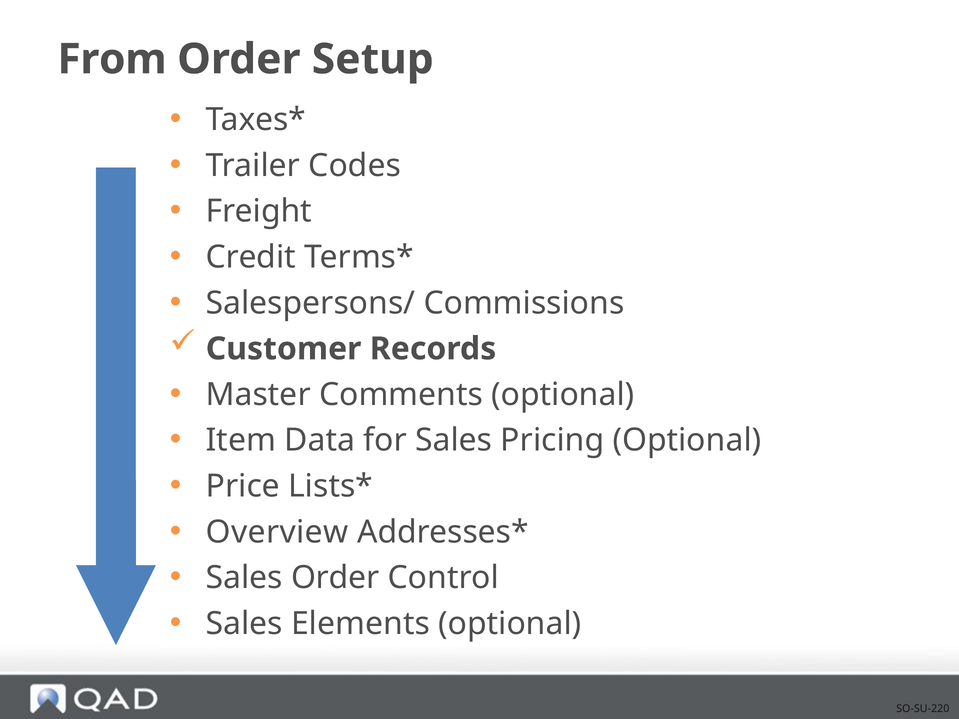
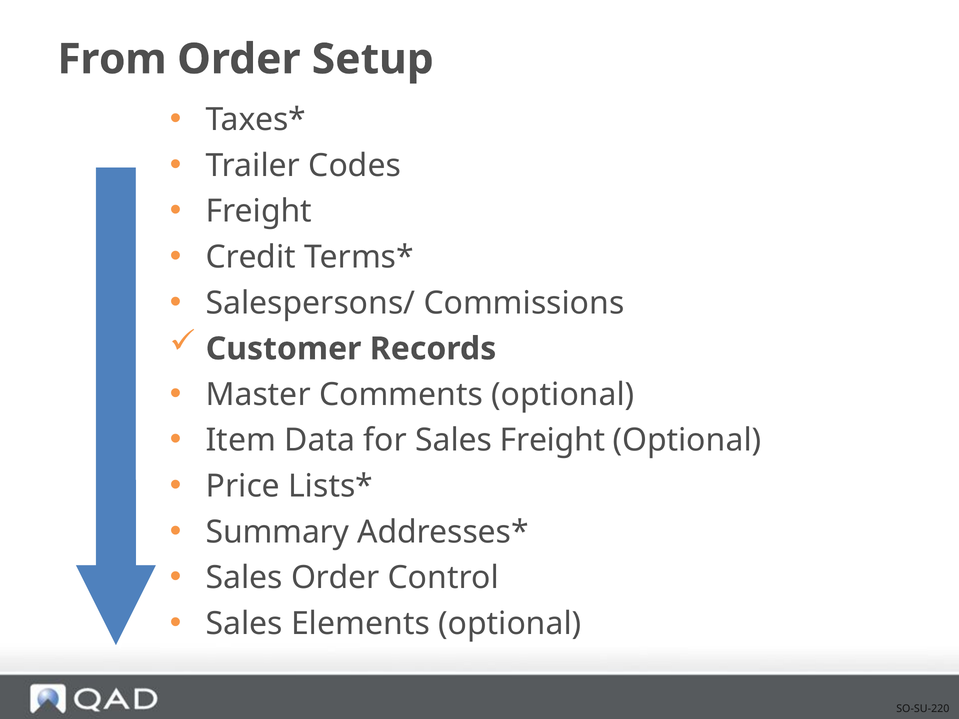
Sales Pricing: Pricing -> Freight (553, 441)
Overview: Overview -> Summary (277, 532)
